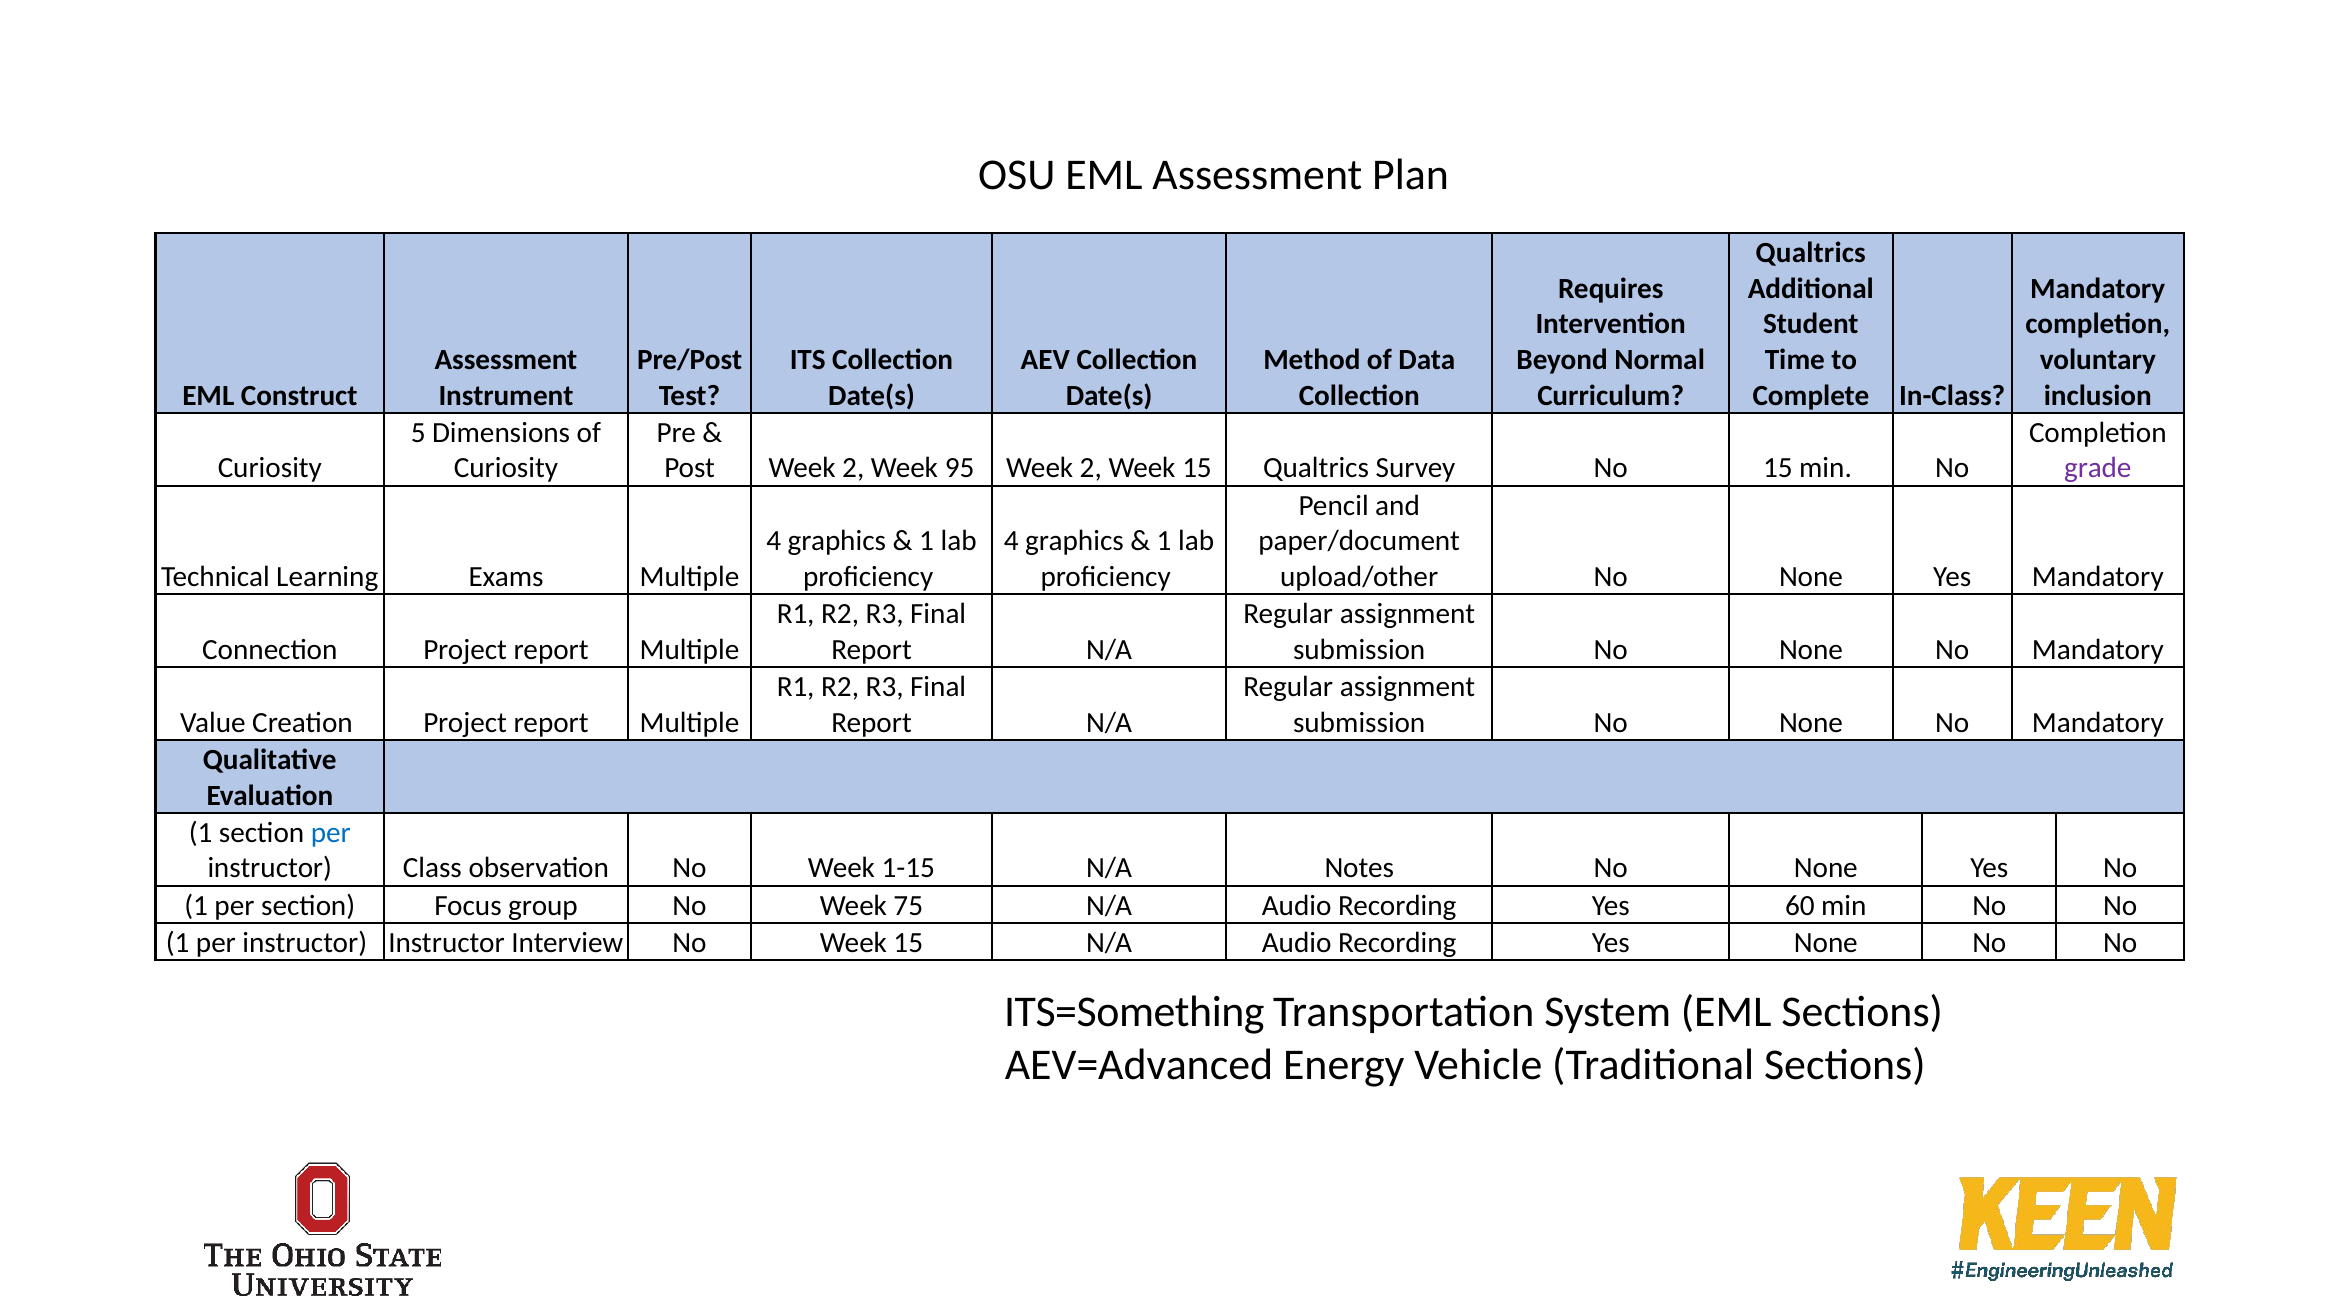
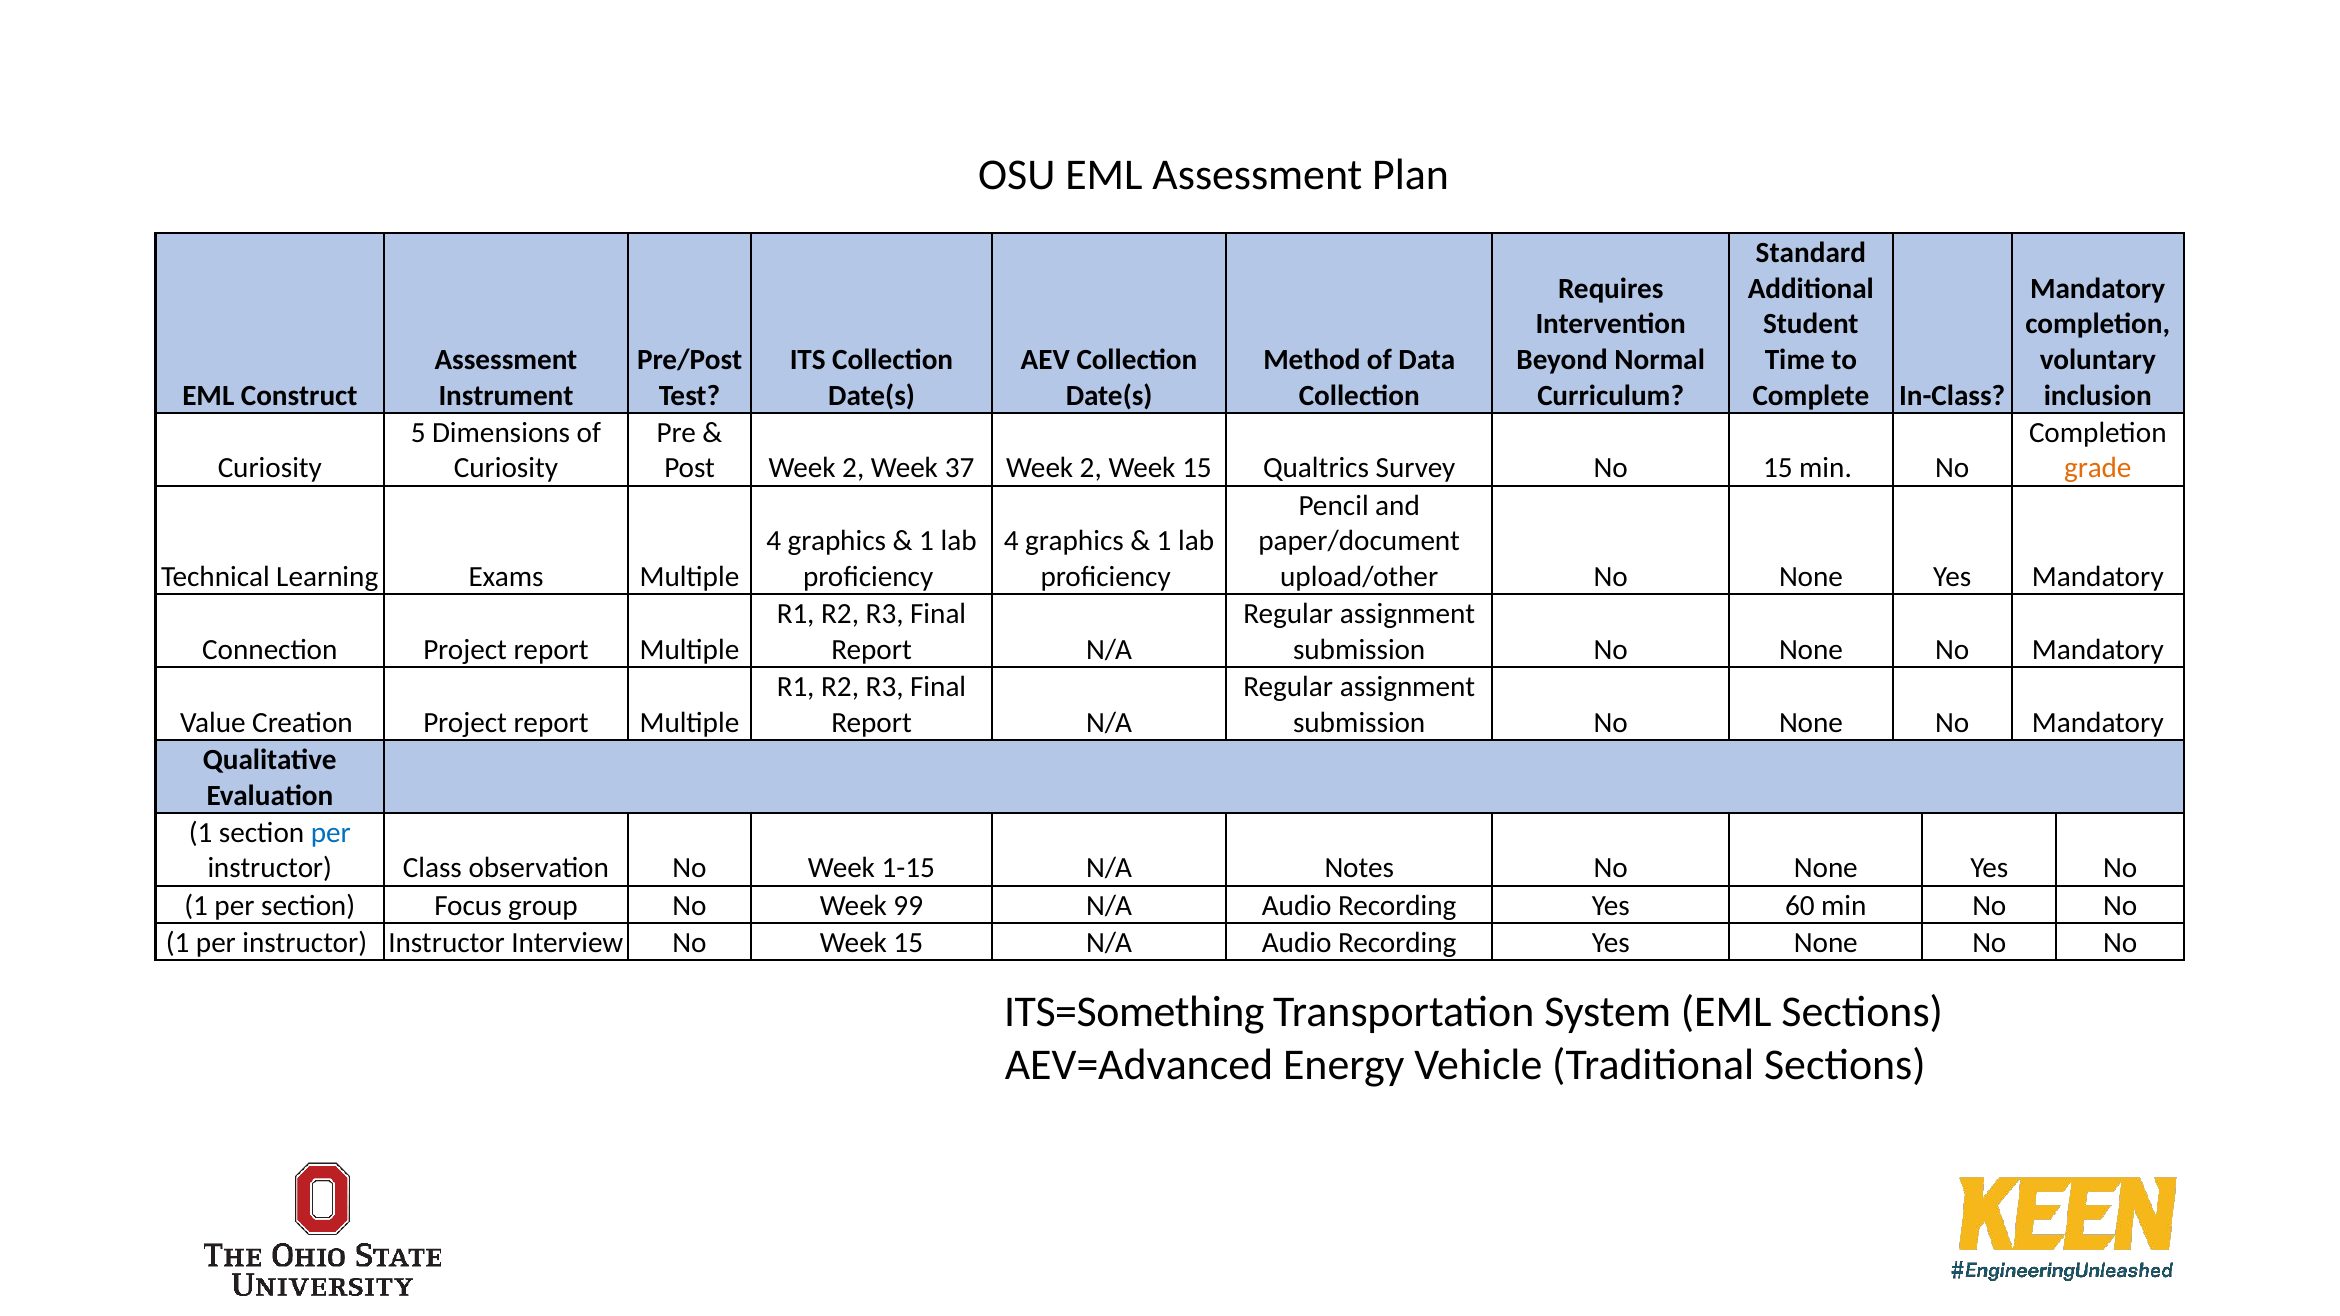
Qualtrics: Qualtrics -> Standard (1811, 253)
95: 95 -> 37 (960, 468)
grade colour: purple -> orange (2098, 468)
75: 75 -> 99 (908, 906)
